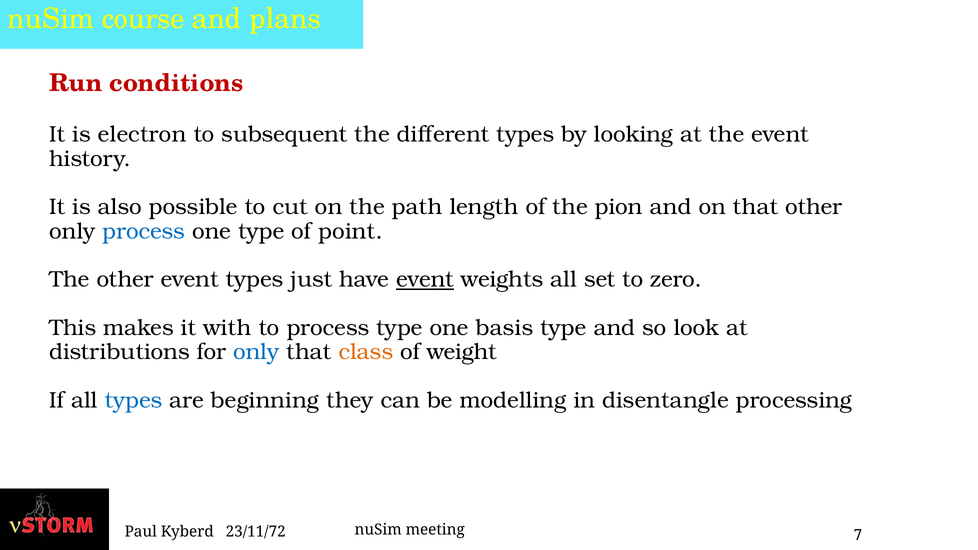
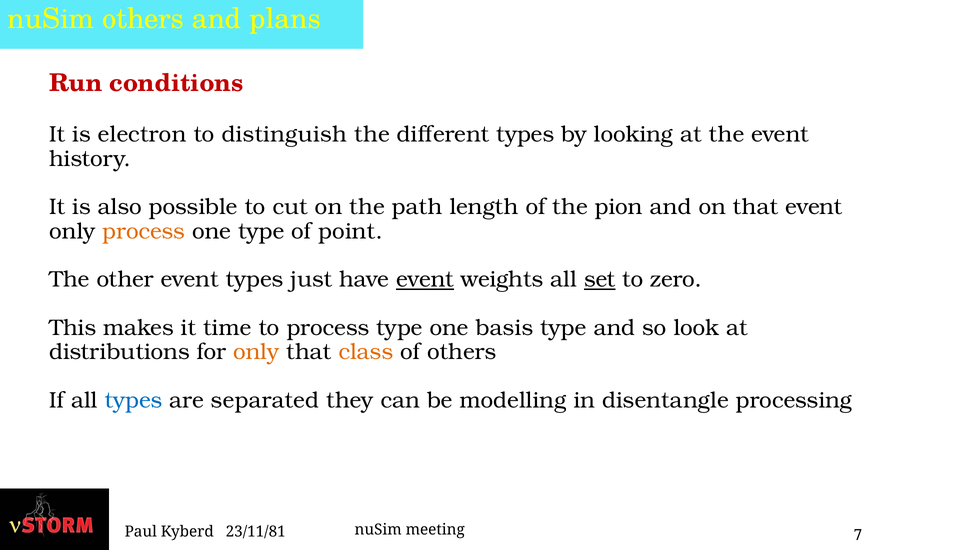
nuSim course: course -> others (143, 19)
subsequent: subsequent -> distinguish (284, 135)
that other: other -> event (814, 207)
process colour: blue -> orange (144, 231)
set underline: none -> present (600, 280)
with: with -> time (227, 328)
only colour: blue -> orange (256, 352)
of weight: weight -> others (462, 352)
beginning: beginning -> separated (265, 401)
23/11/72: 23/11/72 -> 23/11/81 (256, 532)
